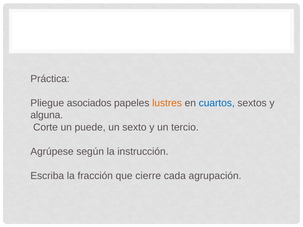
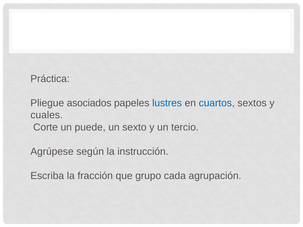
lustres colour: orange -> blue (167, 103)
alguna: alguna -> cuales (47, 115)
cierre: cierre -> grupo (148, 176)
